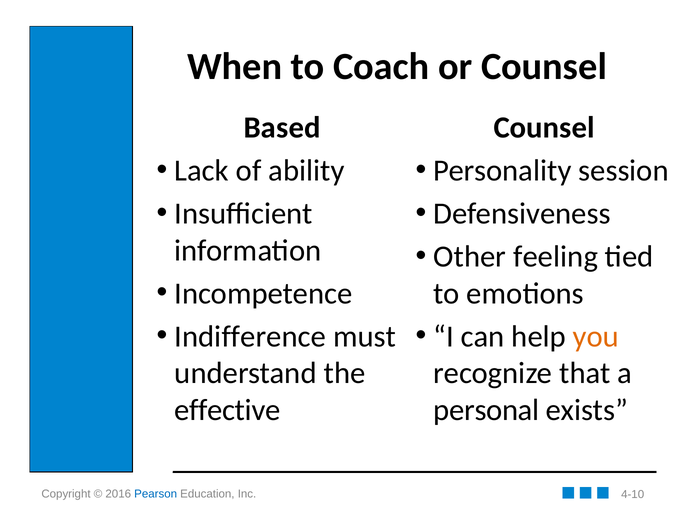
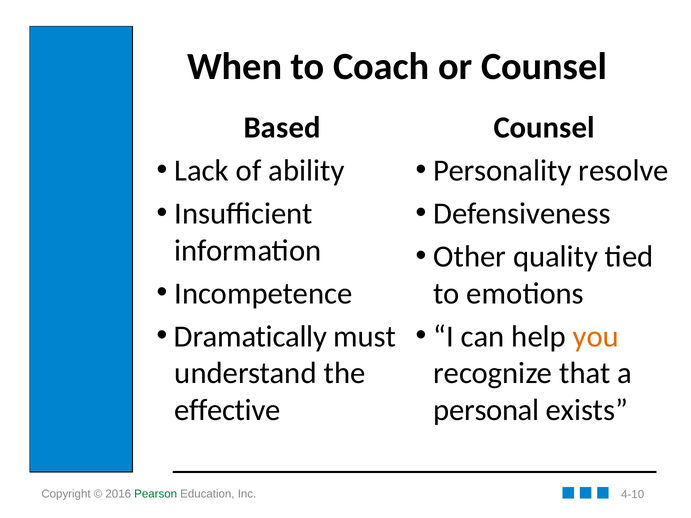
session: session -> resolve (624, 171)
feeling: feeling -> quality (556, 257)
Indifference: Indifference -> Dramatically (250, 337)
Pearson colour: blue -> green (156, 494)
